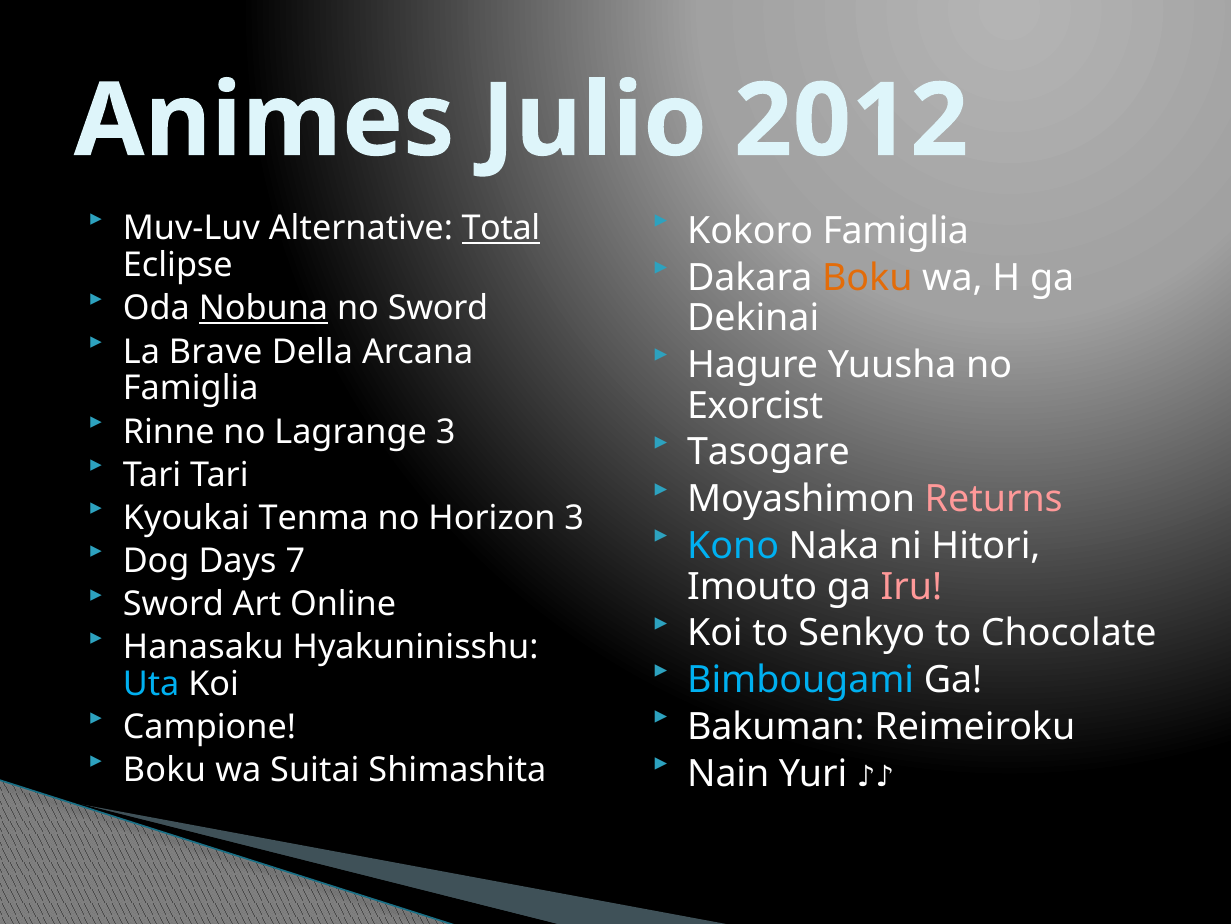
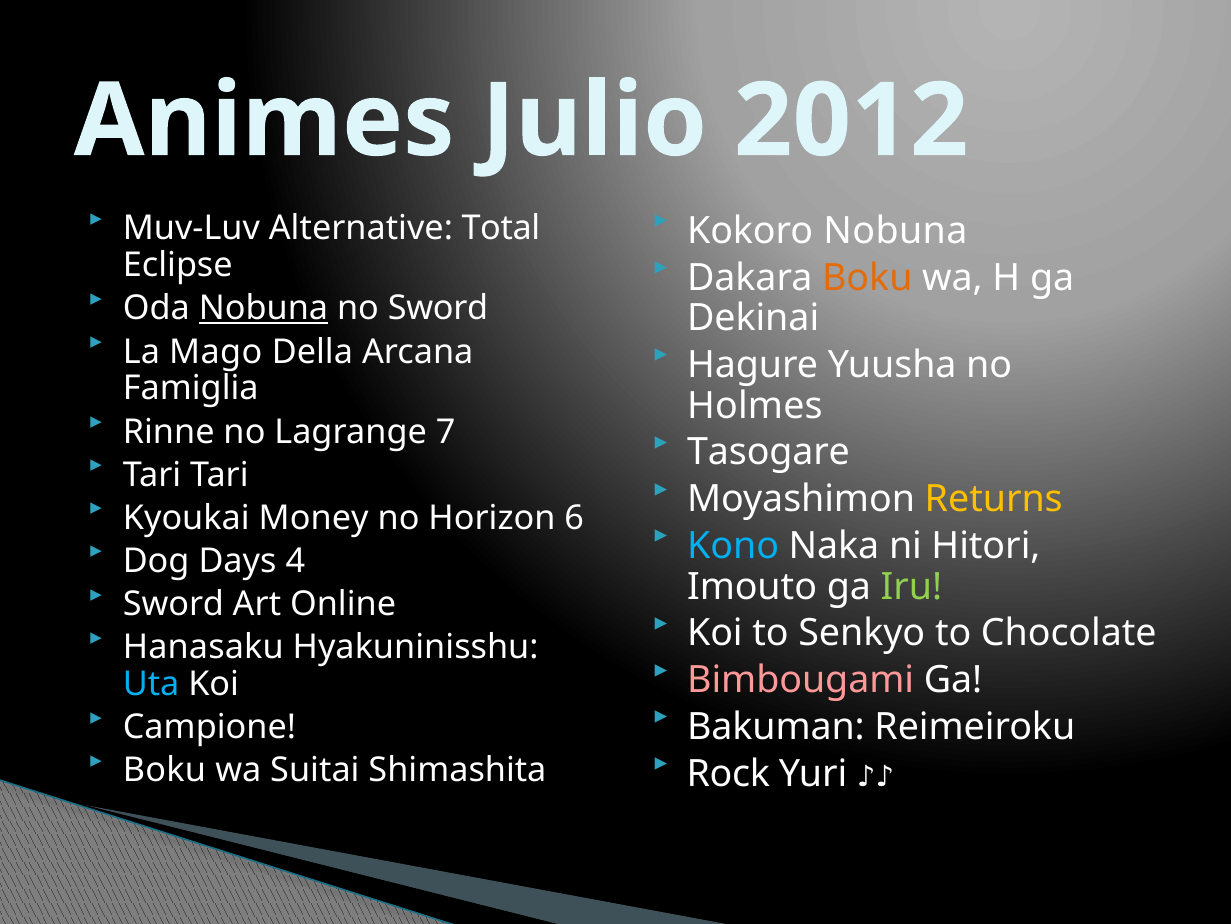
Total underline: present -> none (501, 228)
Kokoro Famiglia: Famiglia -> Nobuna (895, 231)
Brave: Brave -> Mago (216, 351)
Exorcist: Exorcist -> Holmes (755, 405)
Lagrange 3: 3 -> 7 (446, 431)
Returns colour: pink -> yellow (994, 499)
Tenma: Tenma -> Money (314, 517)
Horizon 3: 3 -> 6 (574, 517)
7: 7 -> 4 (295, 560)
Iru colour: pink -> light green (911, 586)
Bimbougami colour: light blue -> pink (801, 680)
Nain: Nain -> Rock (728, 773)
